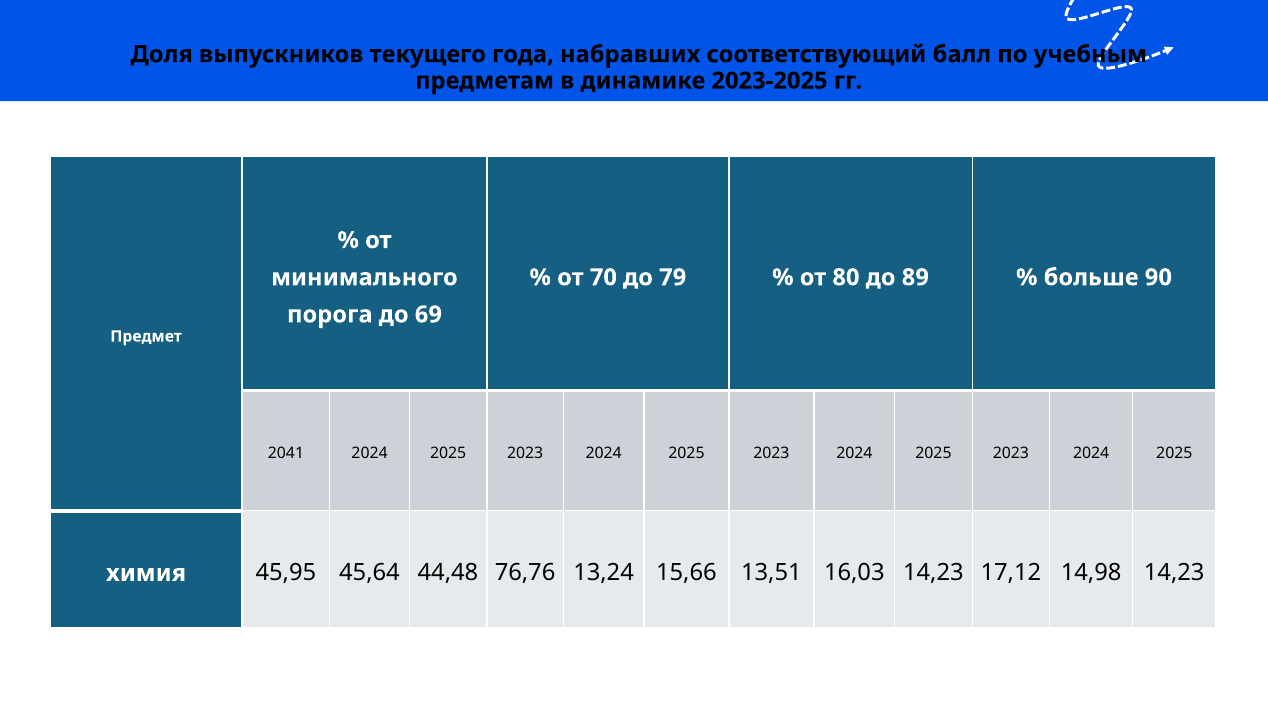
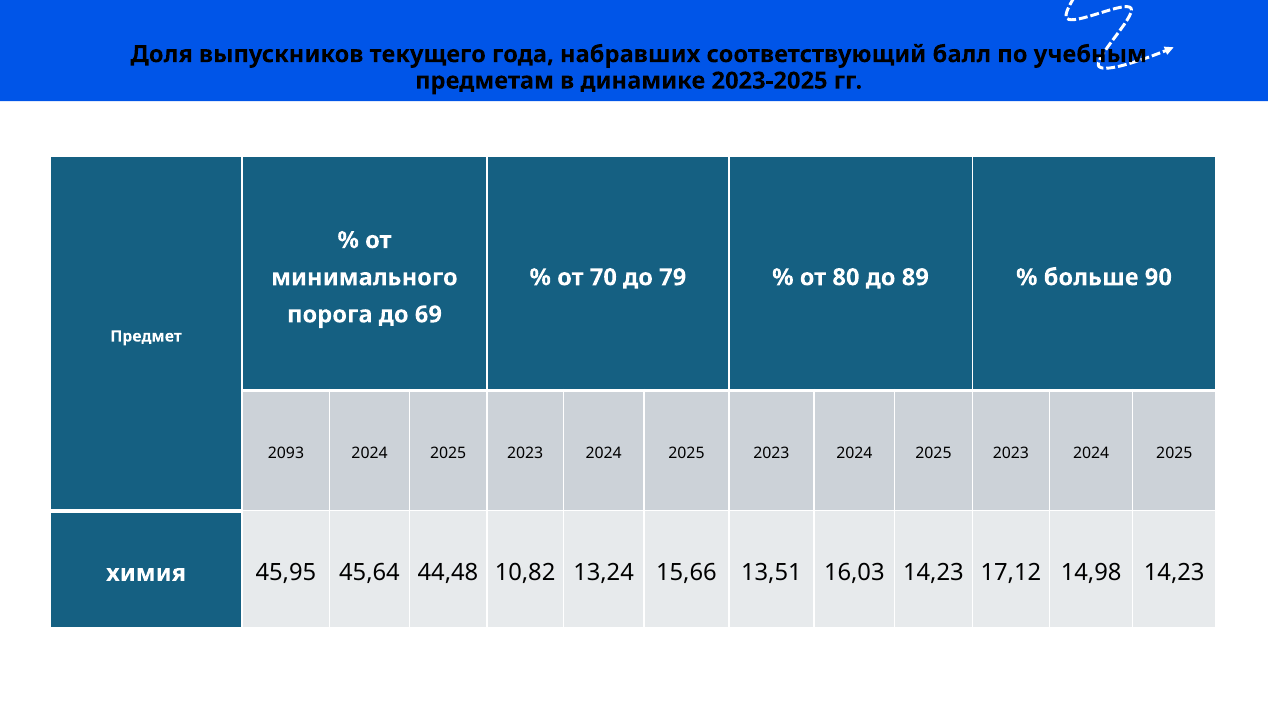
2041: 2041 -> 2093 (286, 454)
76,76: 76,76 -> 10,82 (525, 573)
